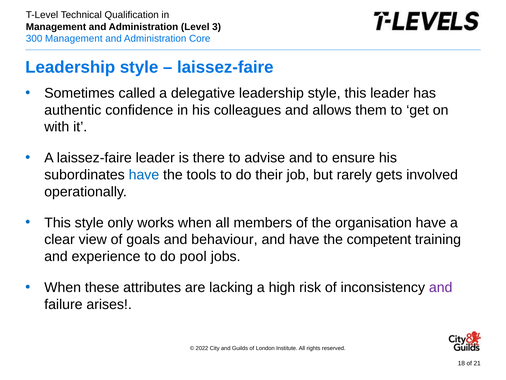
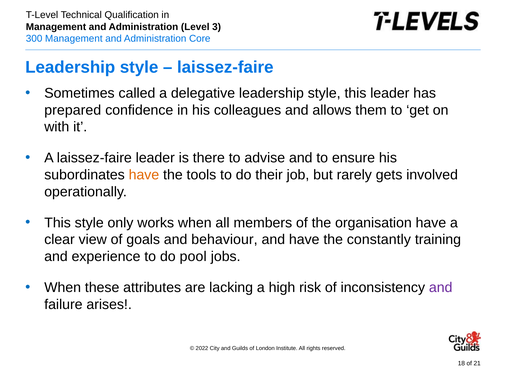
authentic: authentic -> prepared (73, 110)
have colour: blue -> orange (144, 175)
competent: competent -> constantly (379, 239)
